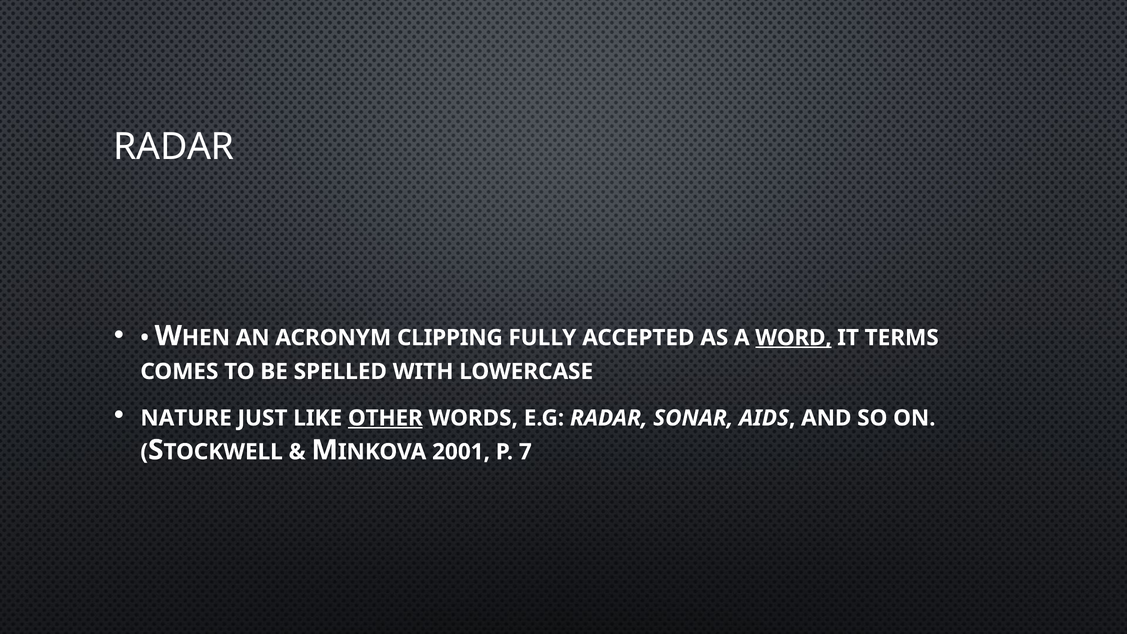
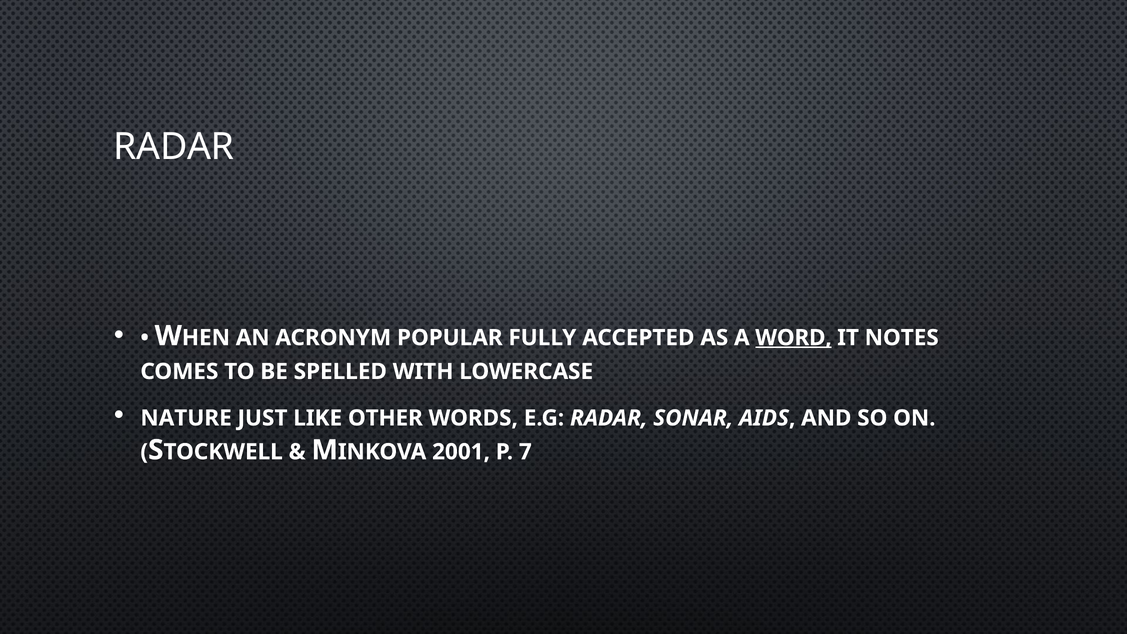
CLIPPING: CLIPPING -> POPULAR (450, 338)
TERMS: TERMS -> NOTES (902, 338)
OTHER underline: present -> none (385, 418)
